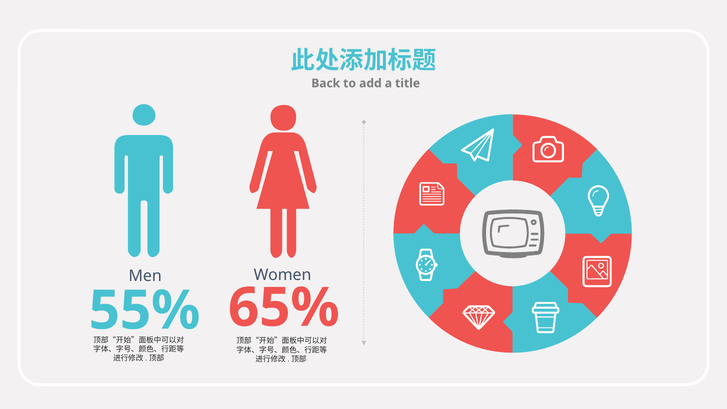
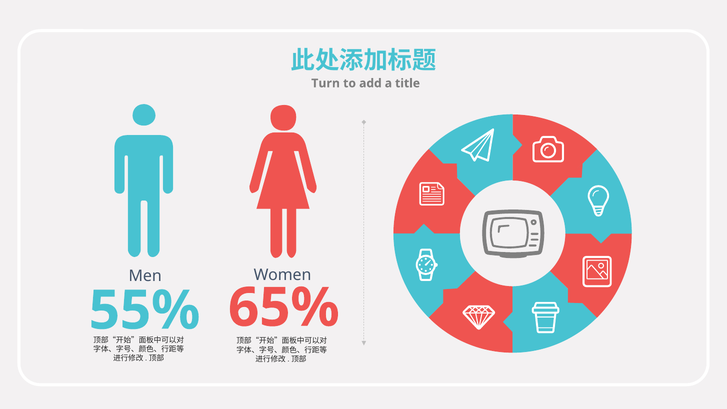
Back: Back -> Turn (326, 83)
